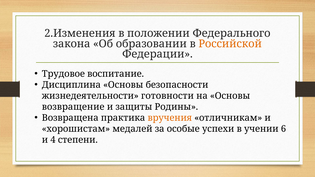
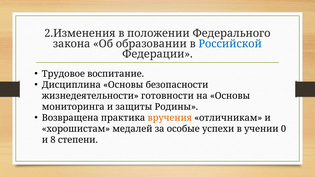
Российской colour: orange -> blue (230, 44)
возвращение: возвращение -> мониторинга (73, 107)
6: 6 -> 0 (284, 129)
4: 4 -> 8 (53, 140)
